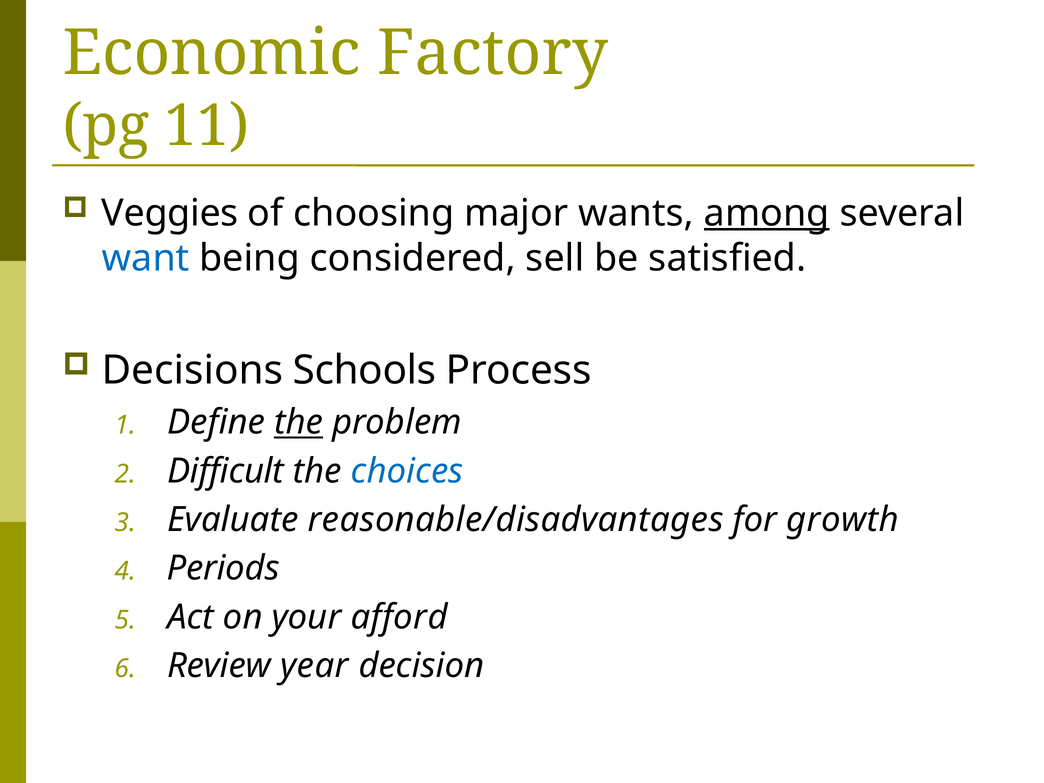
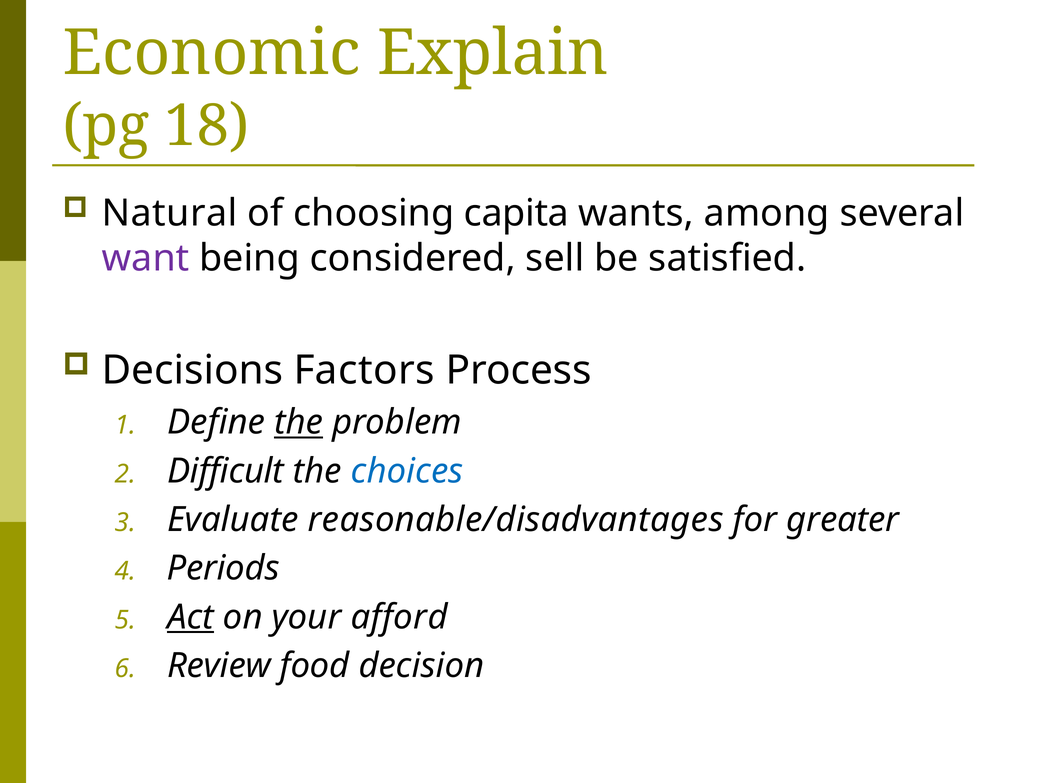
Factory: Factory -> Explain (493, 53)
11: 11 -> 18 (207, 126)
Veggies: Veggies -> Natural (170, 213)
major: major -> capita (516, 213)
among underline: present -> none (767, 213)
want colour: blue -> purple (146, 258)
Schools: Schools -> Factors (364, 371)
growth: growth -> greater (843, 520)
Act underline: none -> present (190, 617)
year: year -> food (315, 666)
